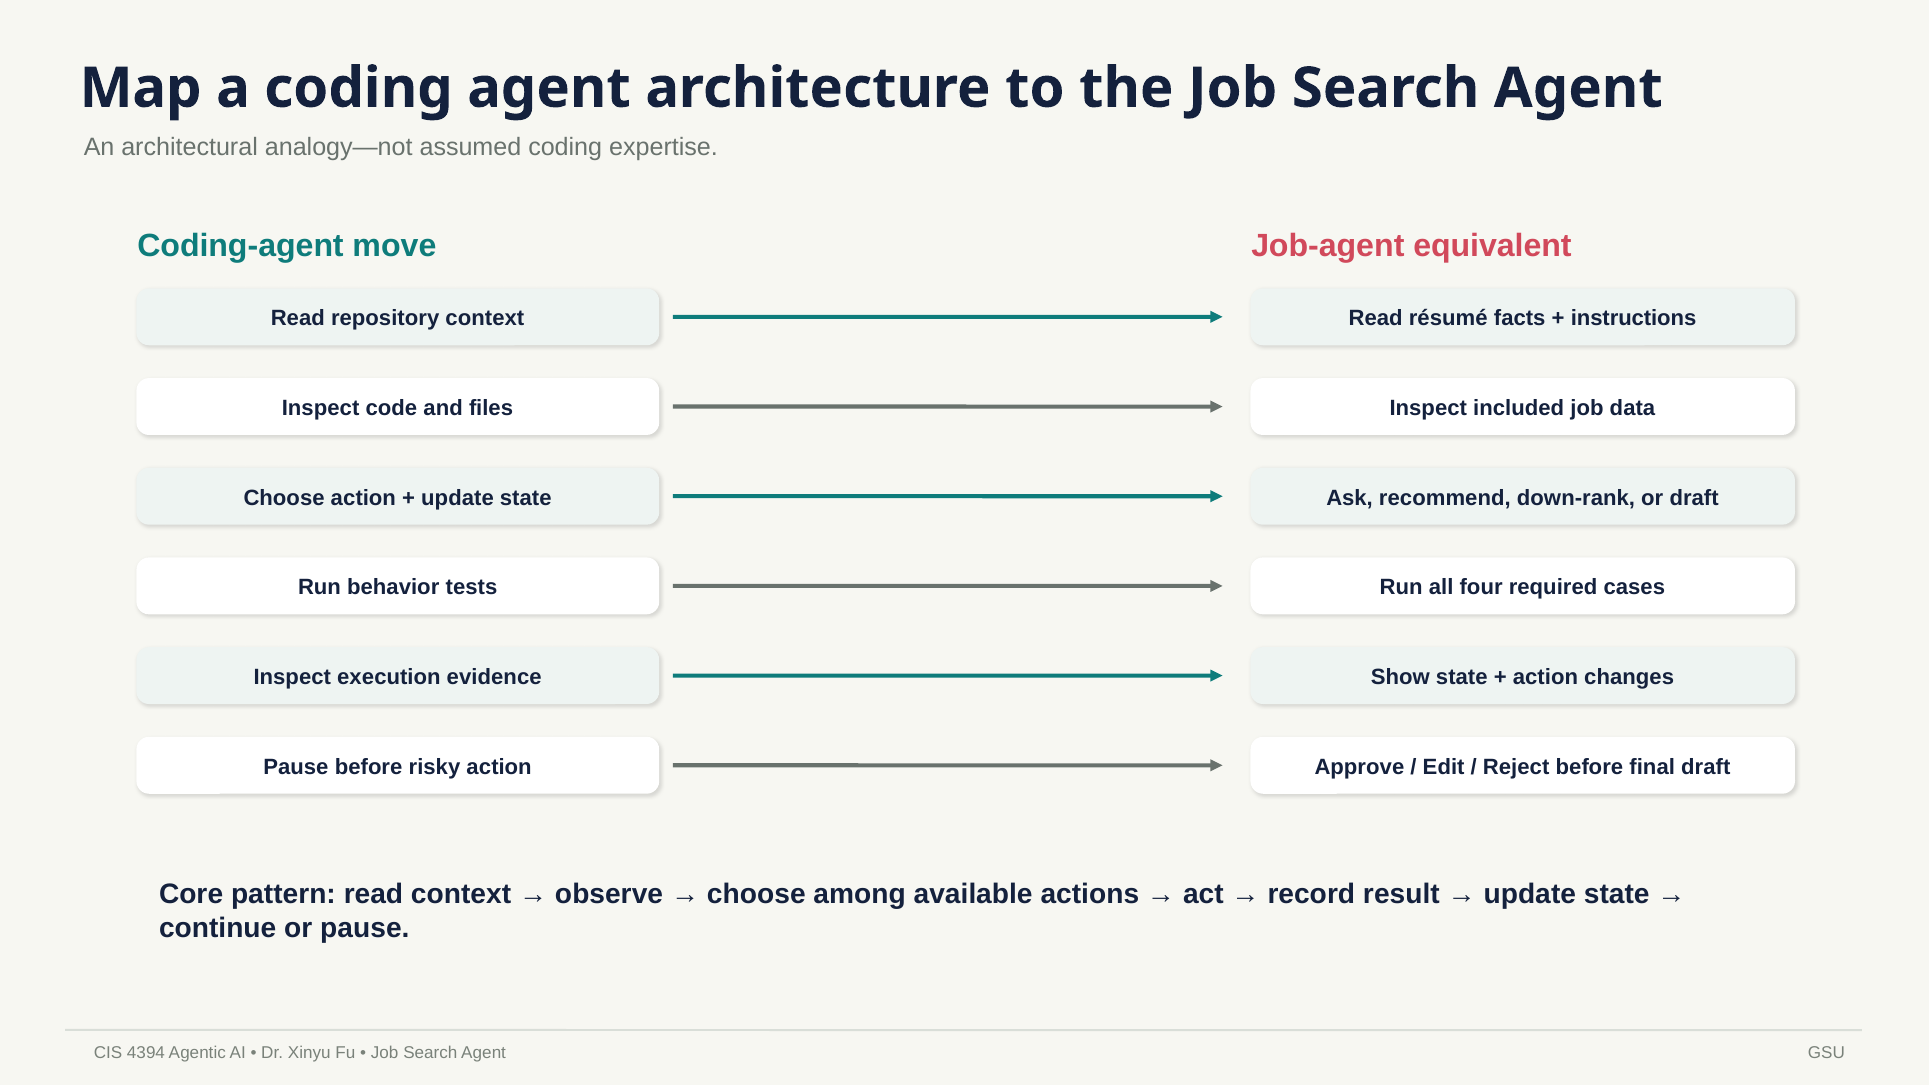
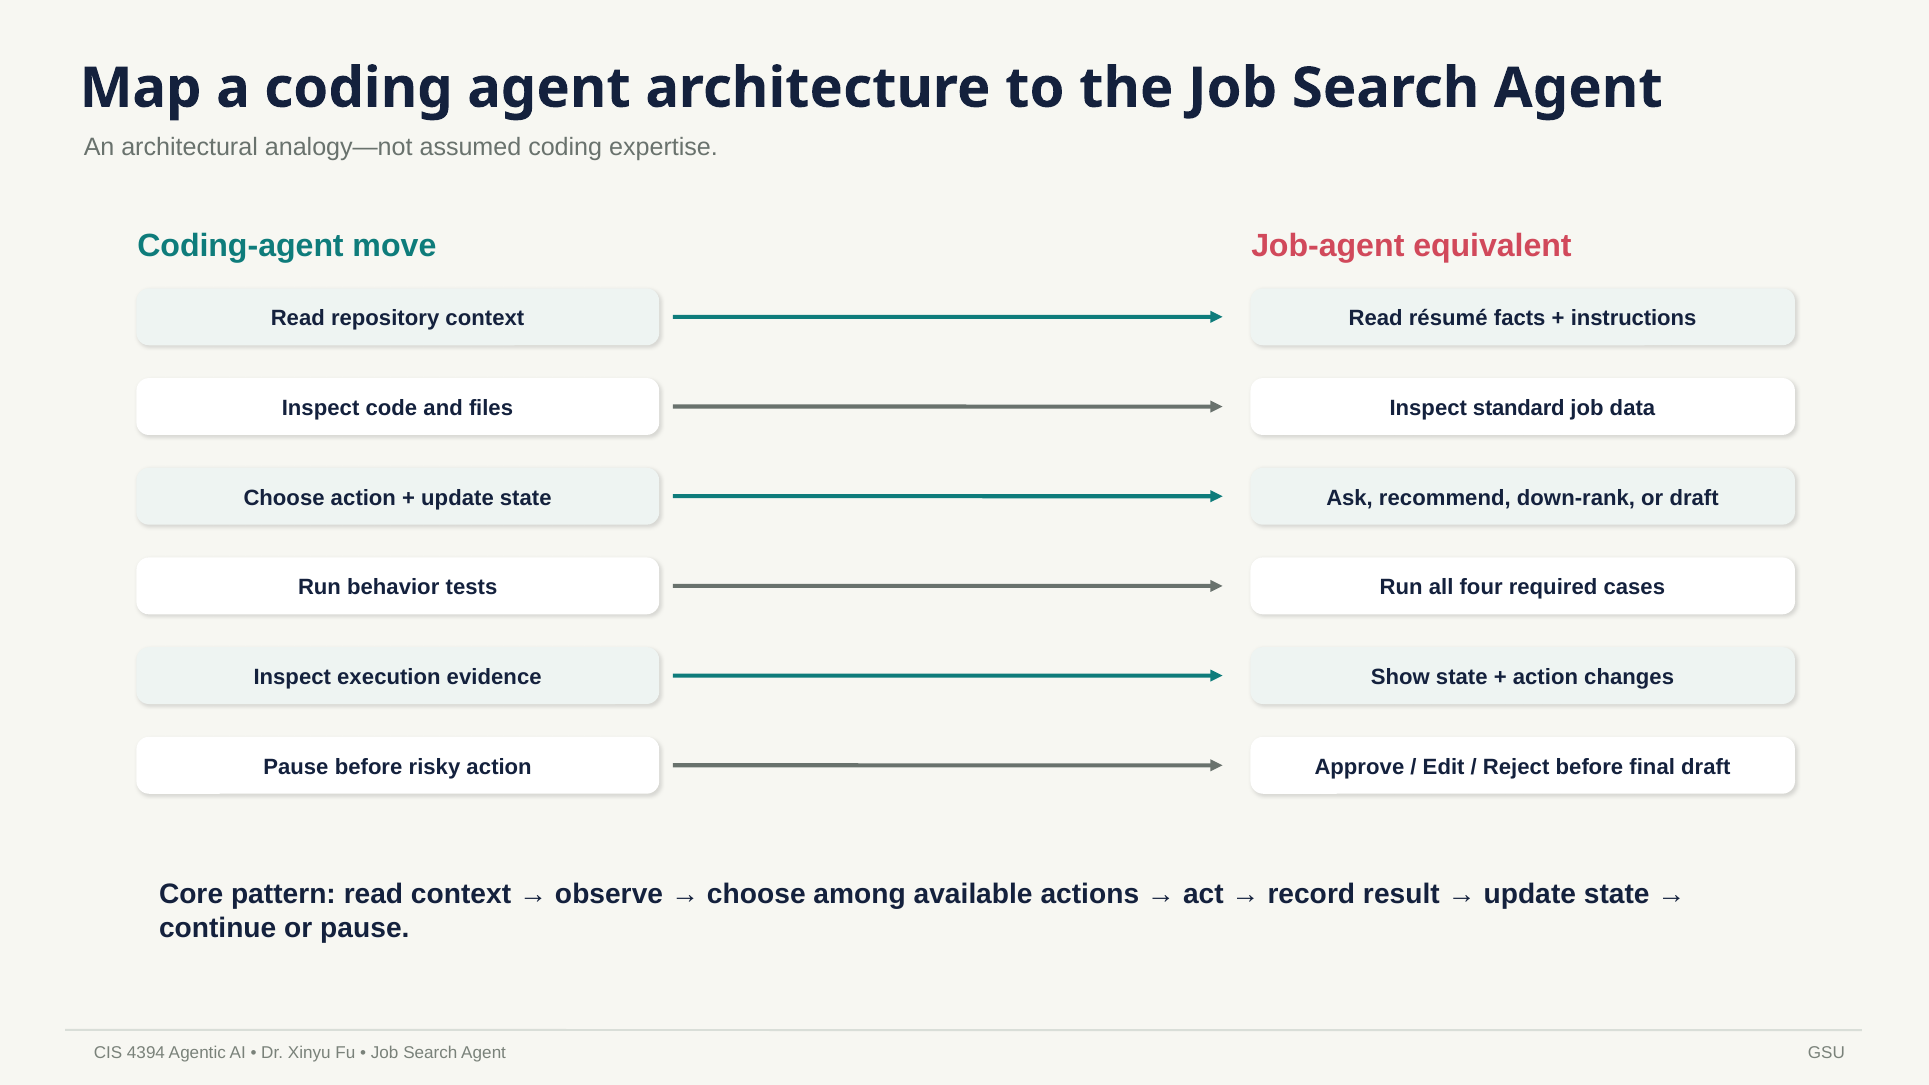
included: included -> standard (1519, 408)
